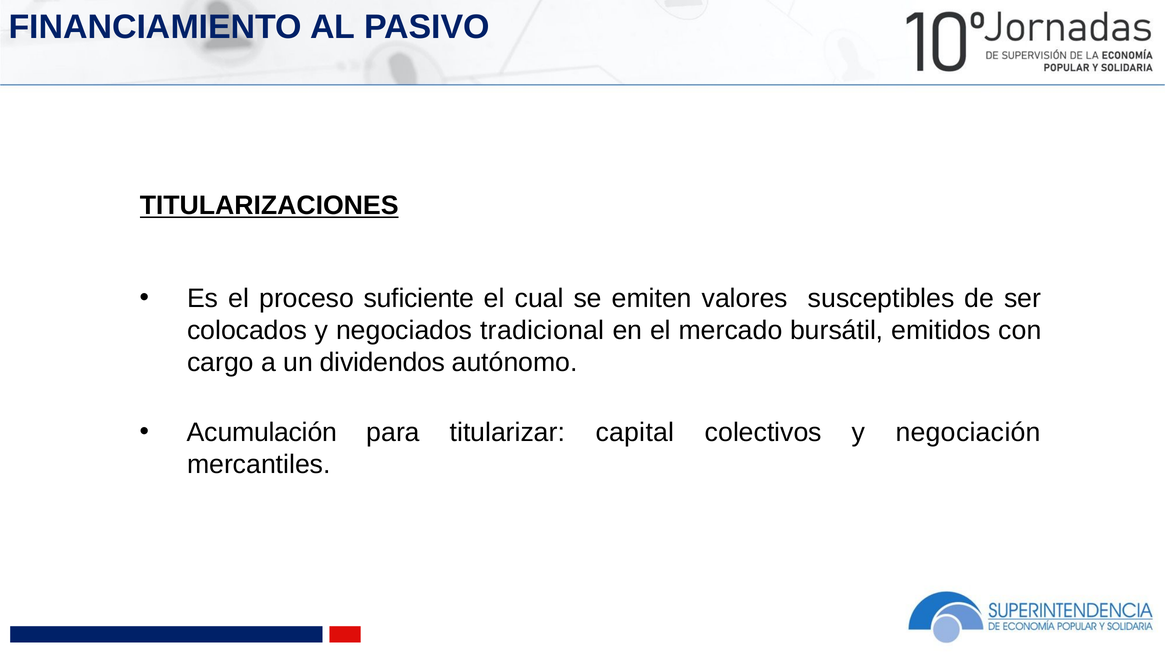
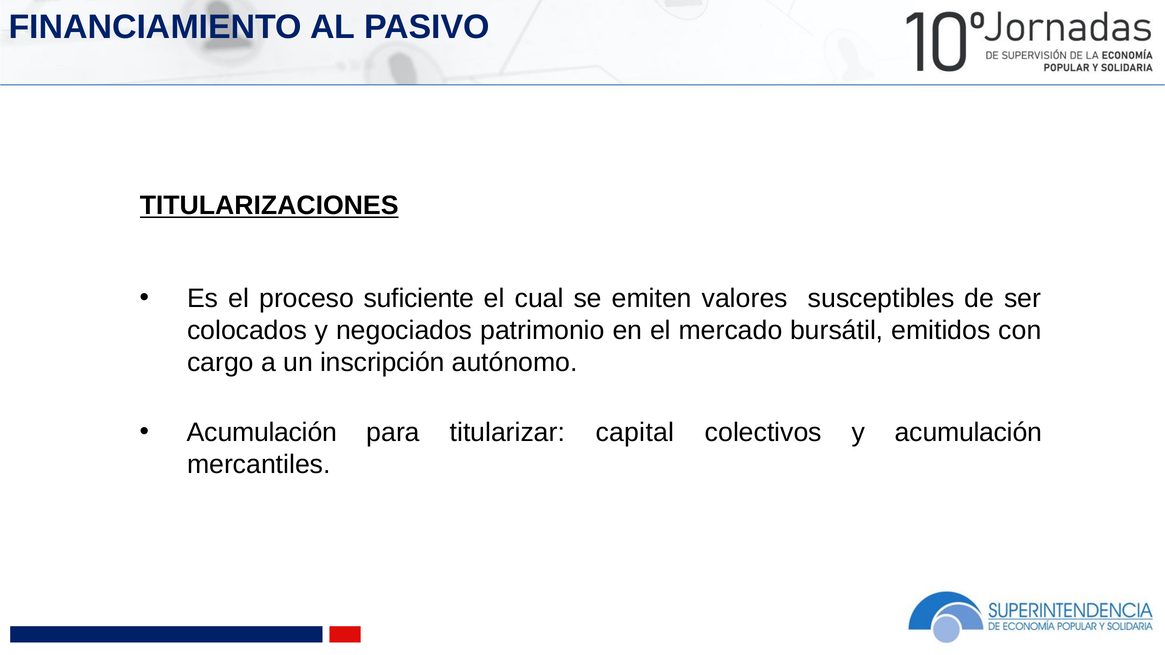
tradicional: tradicional -> patrimonio (542, 331)
dividendos: dividendos -> inscripción (382, 363)
y negociación: negociación -> acumulación (968, 432)
